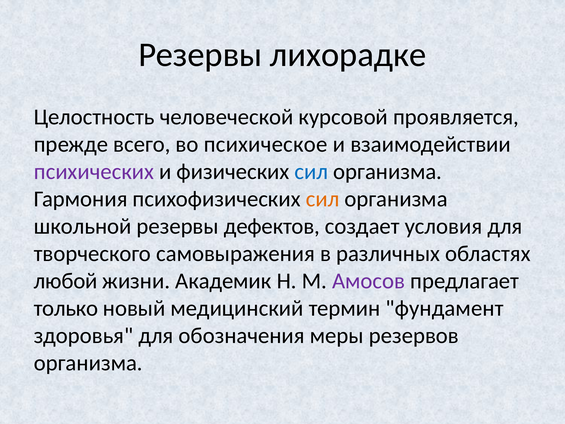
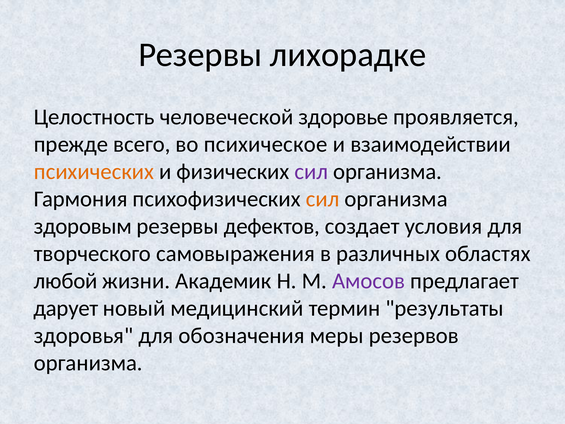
курсовой: курсовой -> здоровье (343, 117)
психических colour: purple -> orange (94, 172)
сил colour: blue -> purple (311, 172)
школьной: школьной -> здоровым (83, 226)
только: только -> дарует (66, 308)
фундамент: фундамент -> результаты (445, 308)
